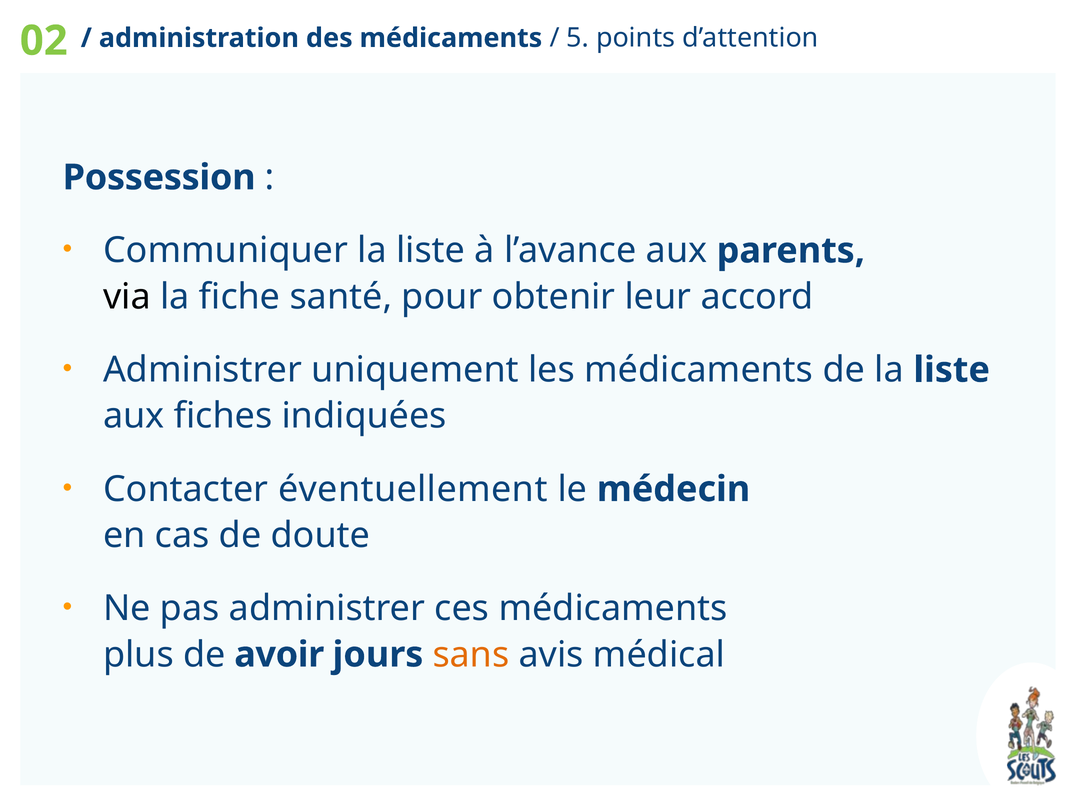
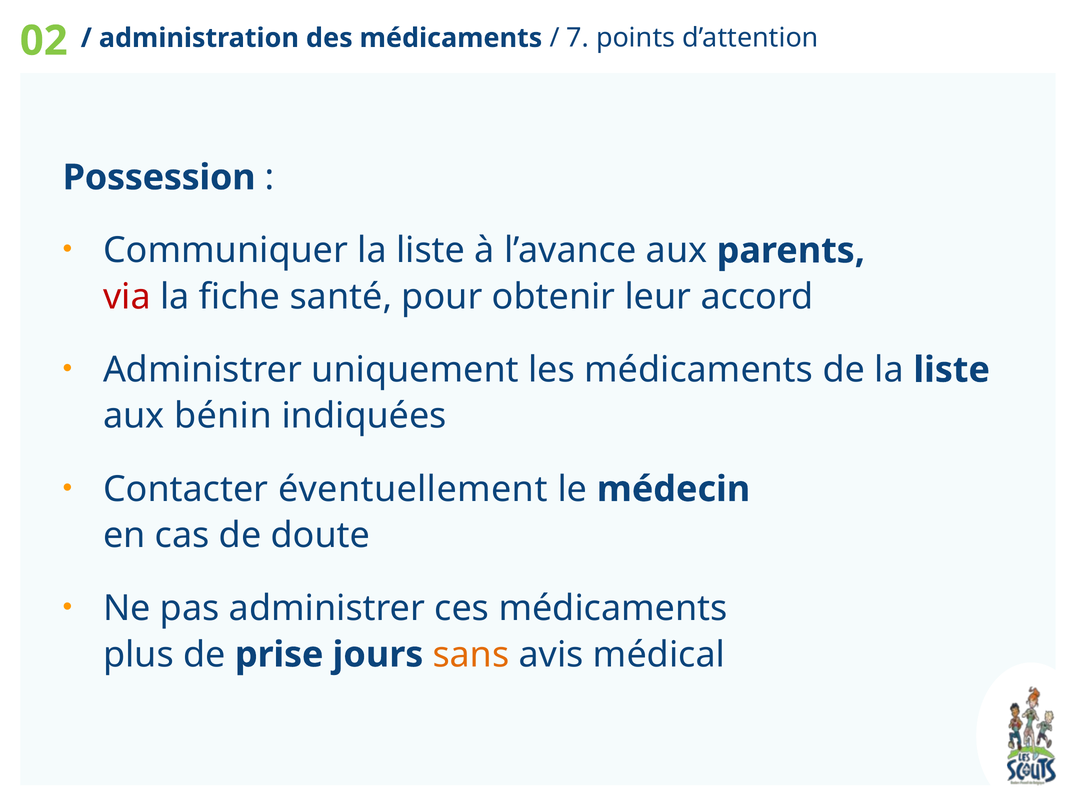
5: 5 -> 7 (578, 38)
via colour: black -> red (127, 297)
fiches: fiches -> bénin (223, 416)
avoir: avoir -> prise (279, 655)
